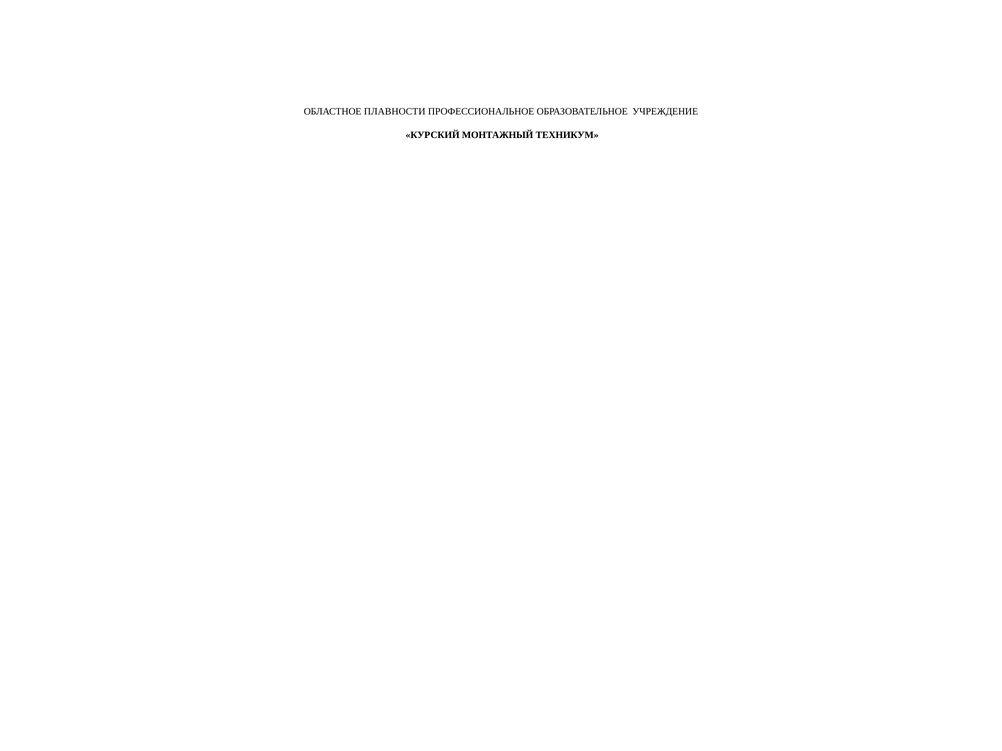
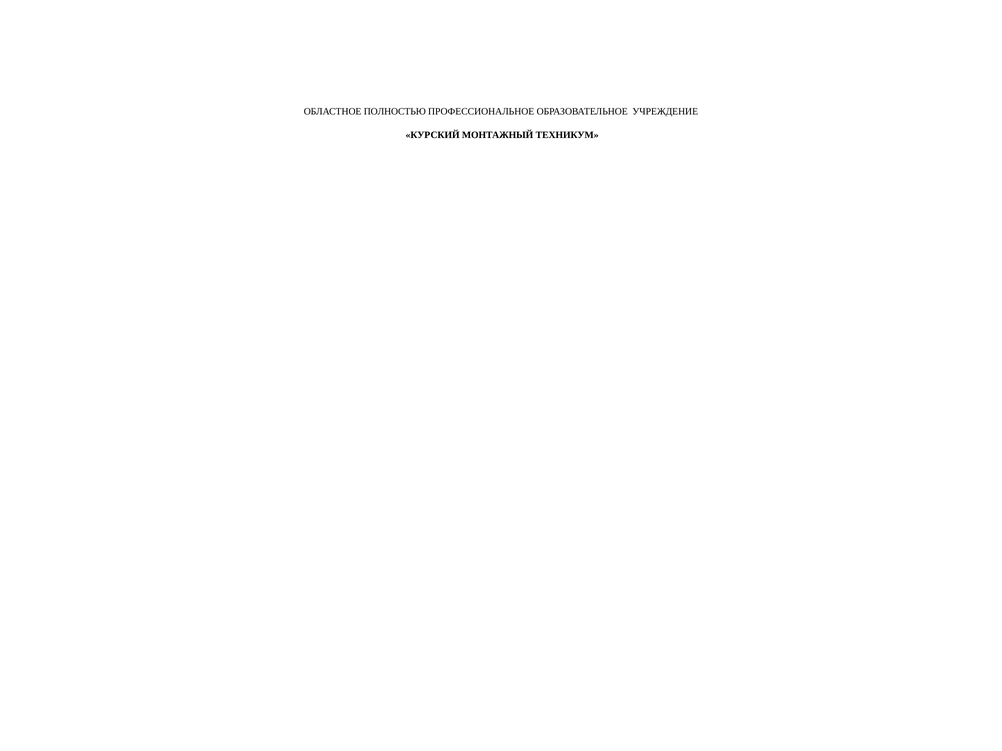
ПЛАВНОСТИ: ПЛАВНОСТИ -> ПОЛНОСТЬЮ (395, 112)
